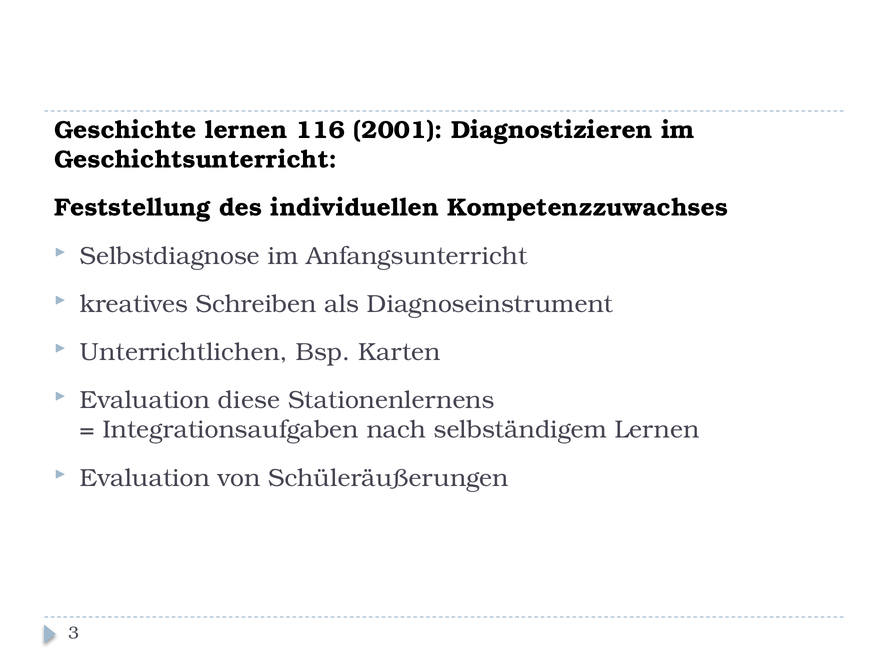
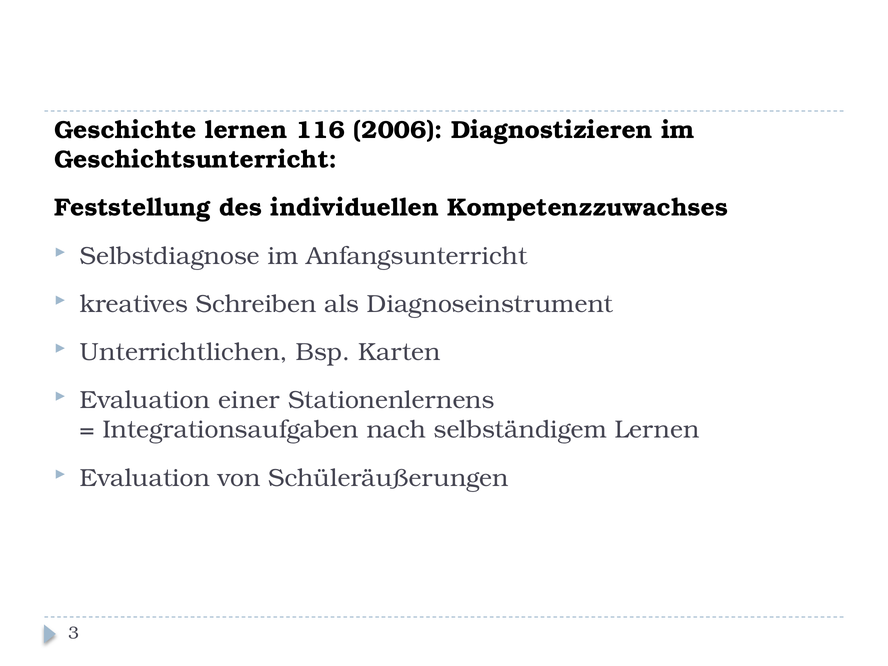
2001: 2001 -> 2006 (398, 130)
diese: diese -> einer (249, 400)
